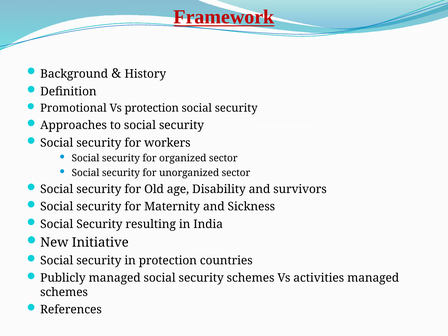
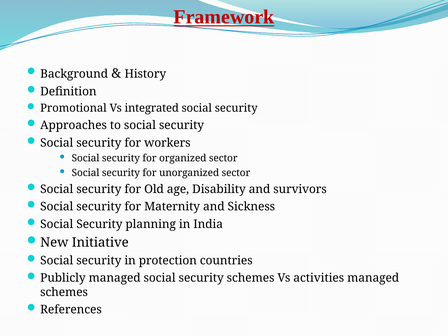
Vs protection: protection -> integrated (152, 108)
resulting: resulting -> planning (151, 224)
